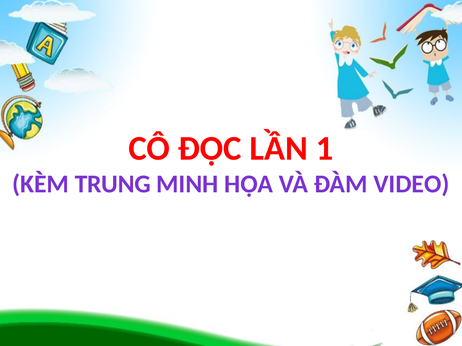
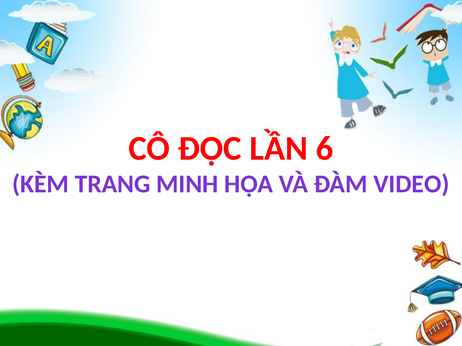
1: 1 -> 6 (324, 149)
TRUNG: TRUNG -> TRANG (113, 184)
